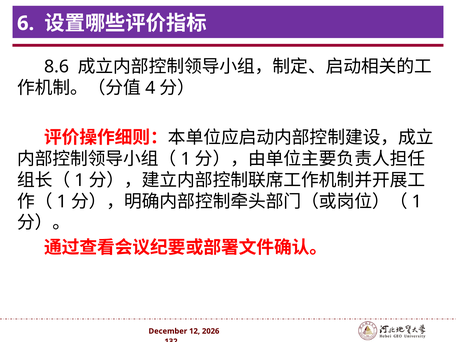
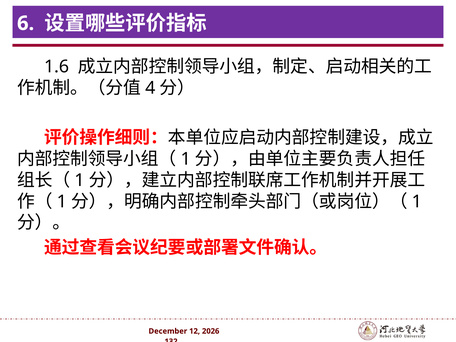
8.6: 8.6 -> 1.6 (57, 67)
